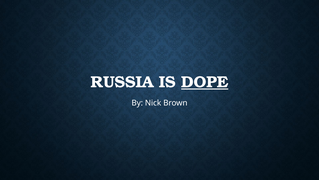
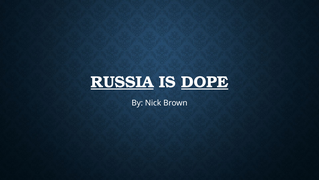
RUSSIA underline: none -> present (122, 82)
